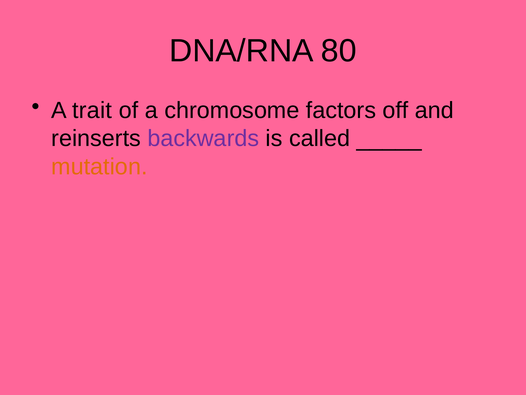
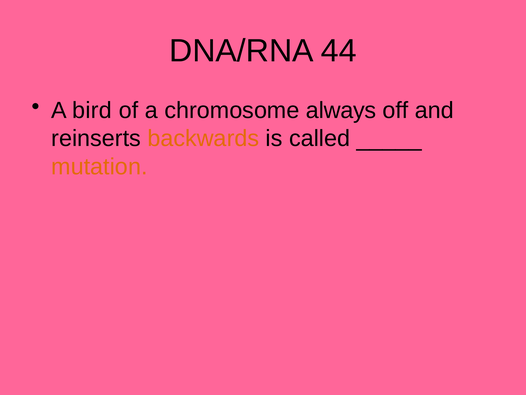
80: 80 -> 44 (339, 51)
trait: trait -> bird (92, 110)
factors: factors -> always (341, 110)
backwards colour: purple -> orange (203, 138)
